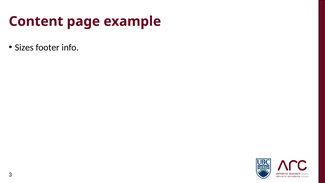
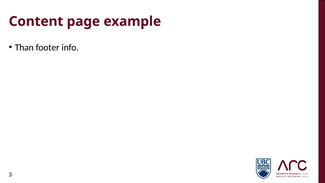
Sizes: Sizes -> Than (24, 47)
